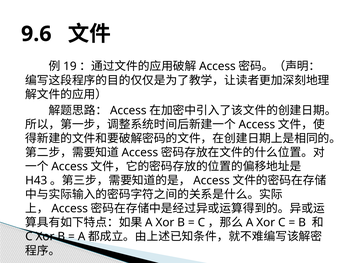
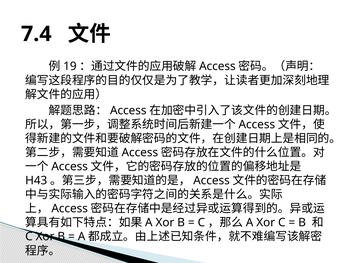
9.6: 9.6 -> 7.4 (36, 34)
